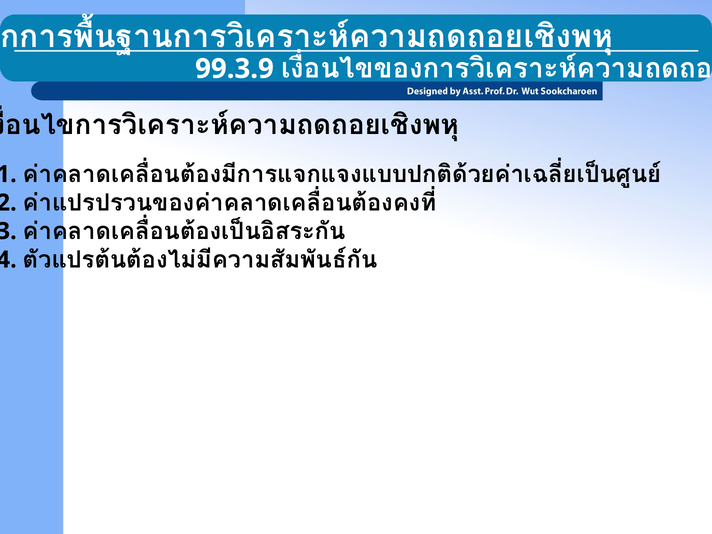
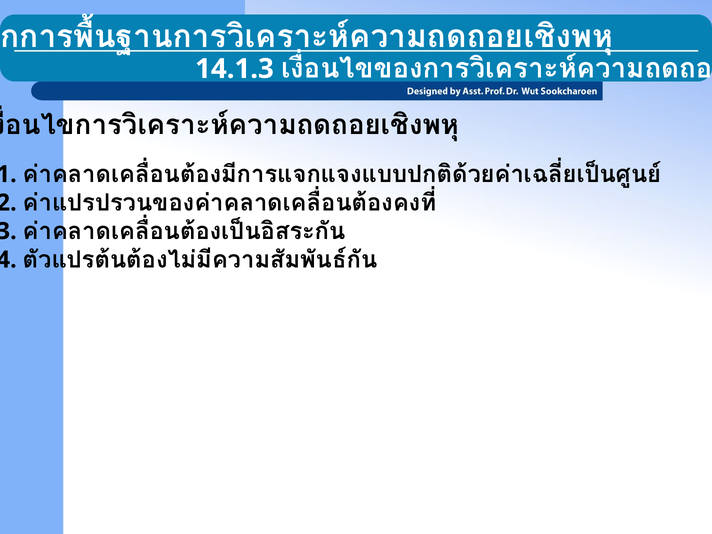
99.3.9: 99.3.9 -> 14.1.3 (234, 69)
